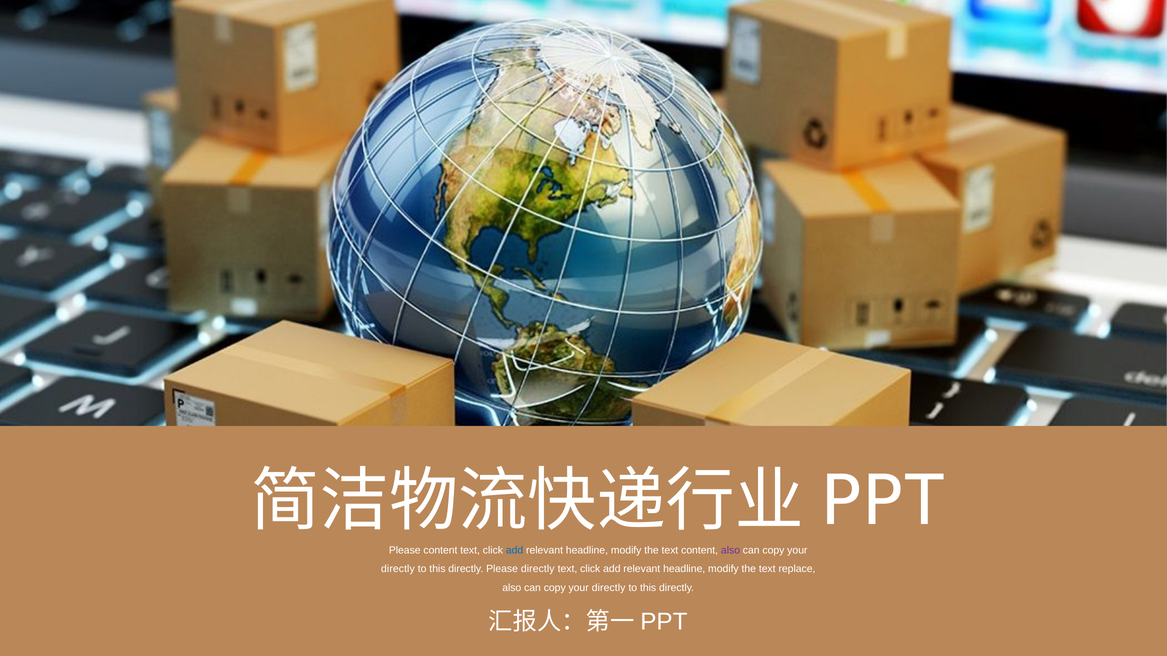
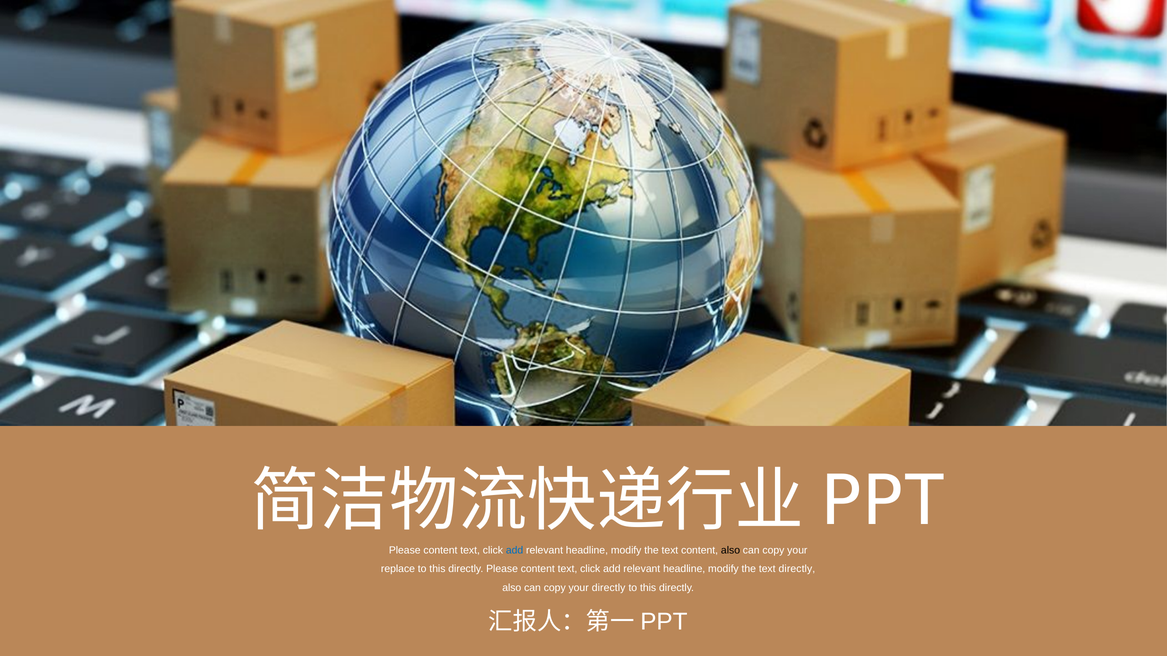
also colour: purple -> black (731, 551)
directly: directly -> replace (398, 569)
directly Please directly: directly -> content (538, 569)
text replace: replace -> directly (797, 569)
